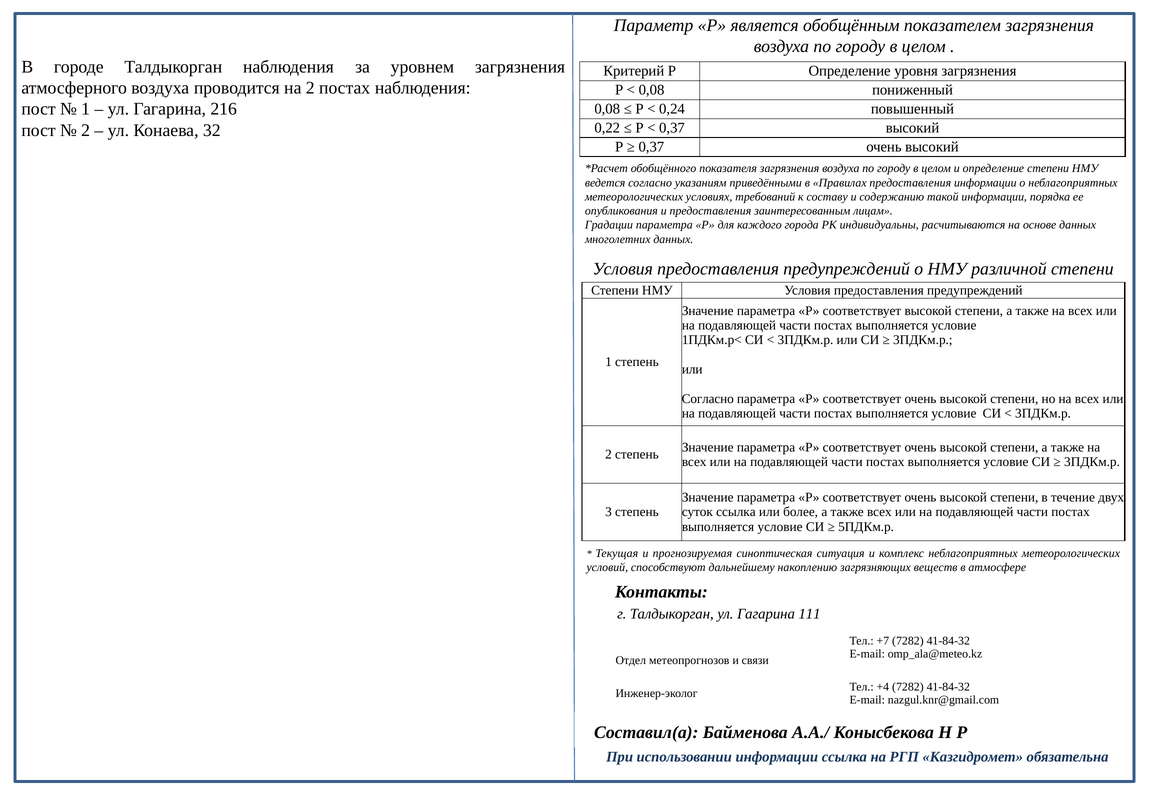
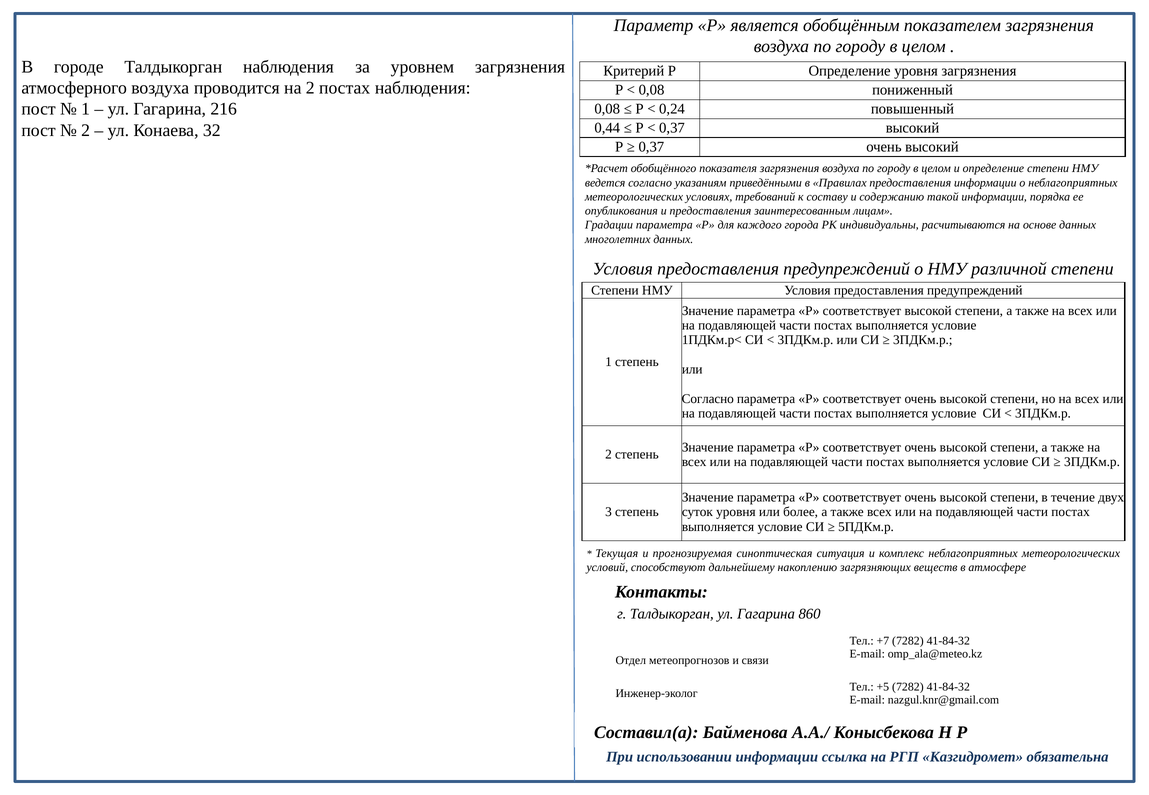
0,22: 0,22 -> 0,44 (607, 128)
суток ссылка: ссылка -> уровня (736, 512)
111: 111 -> 860 (810, 614)
+4: +4 -> +5 (883, 687)
